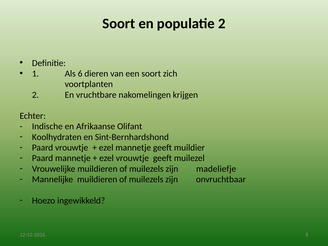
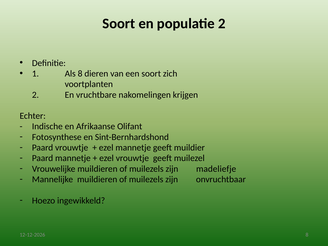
Als 6: 6 -> 8 (80, 74)
Koolhydraten: Koolhydraten -> Fotosynthese (57, 137)
